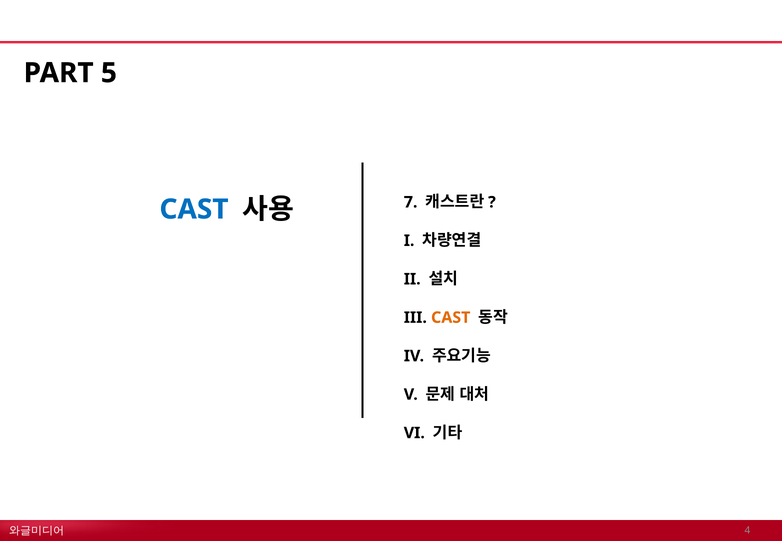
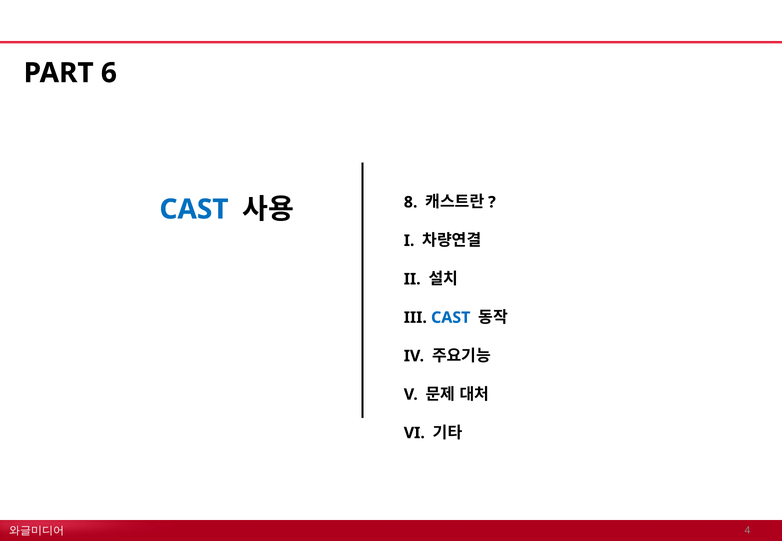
5: 5 -> 6 (109, 73)
7: 7 -> 8 (411, 202)
CAST colour: orange -> blue (451, 318)
